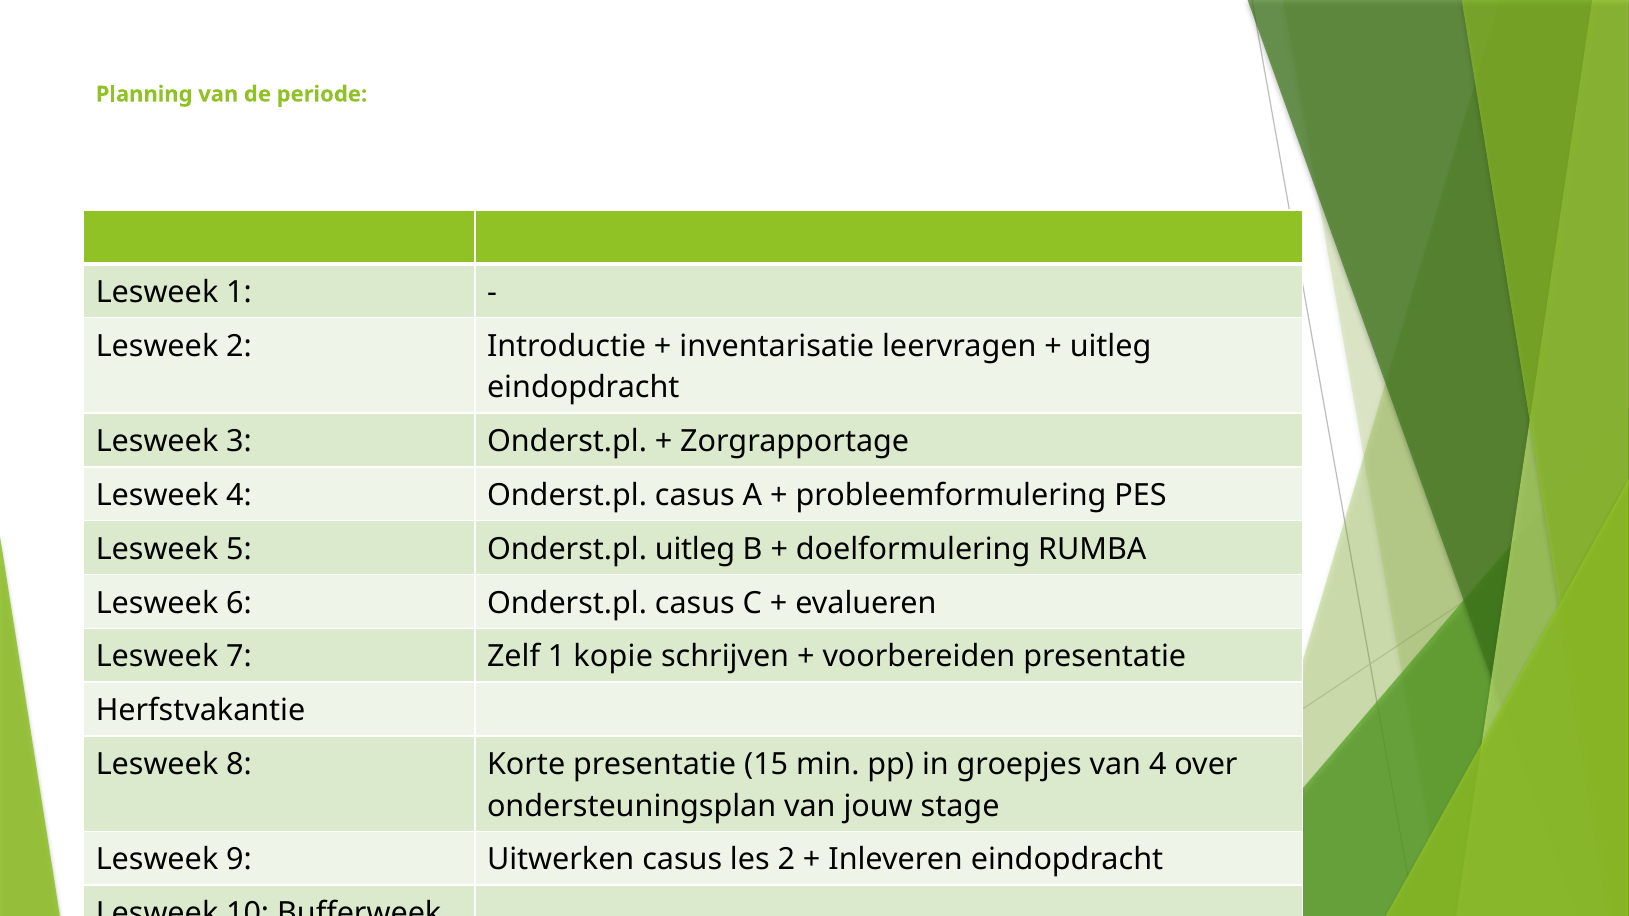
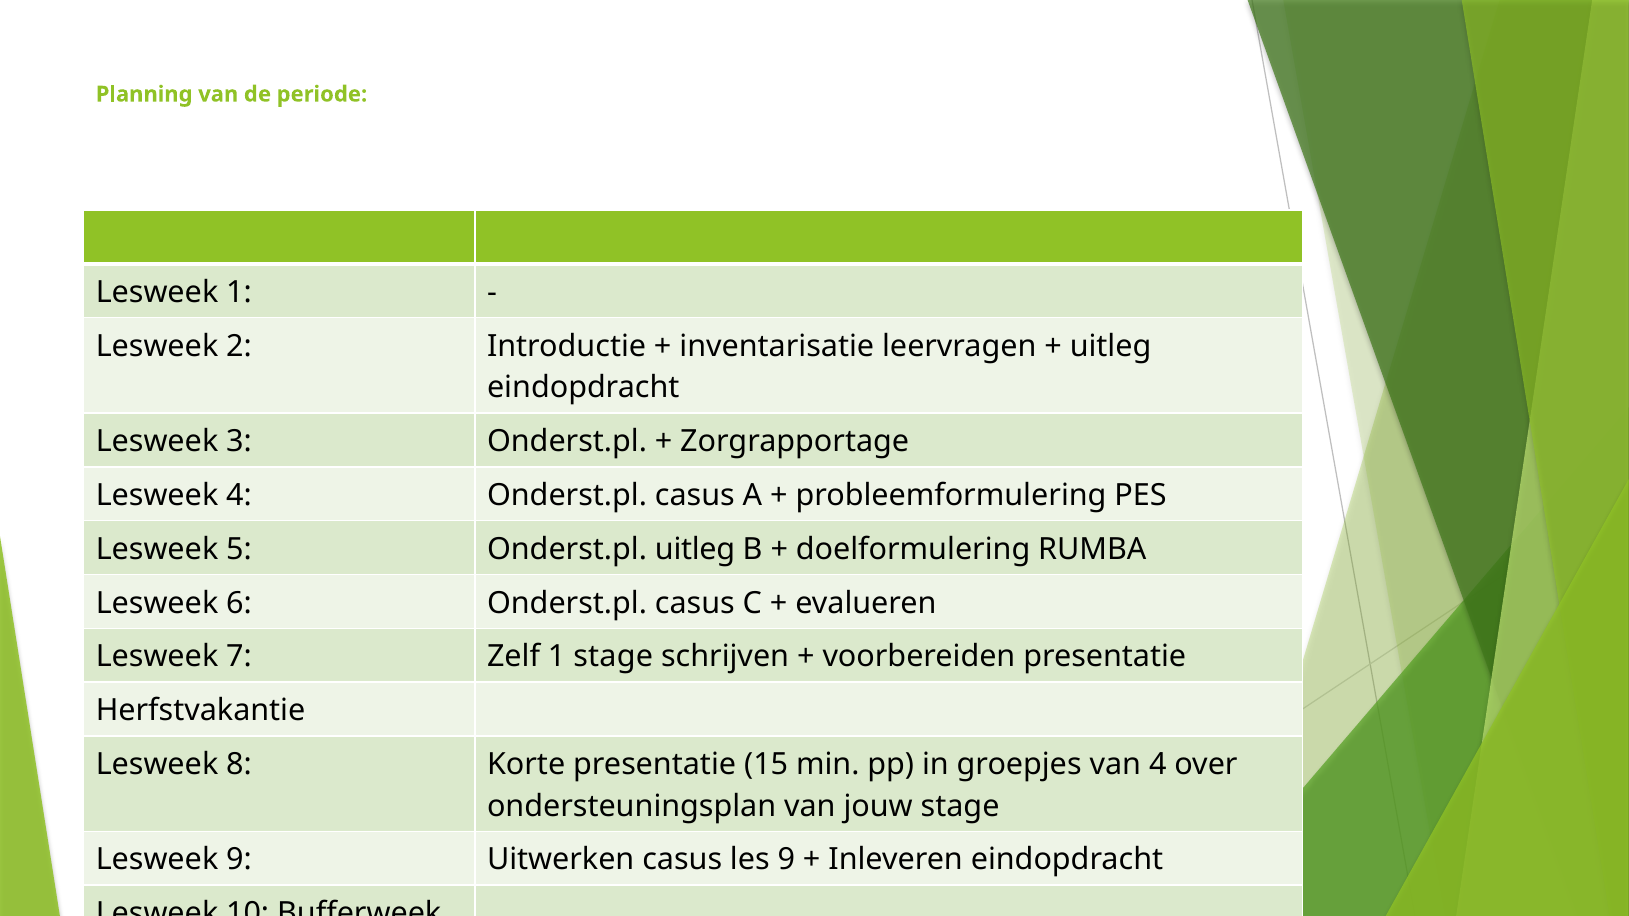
1 kopie: kopie -> stage (613, 657)
les 2: 2 -> 9 (786, 860)
